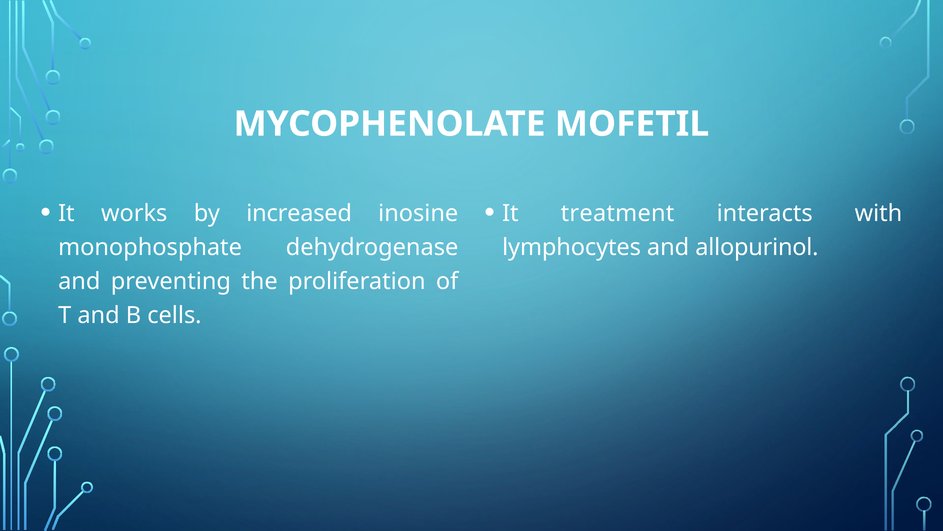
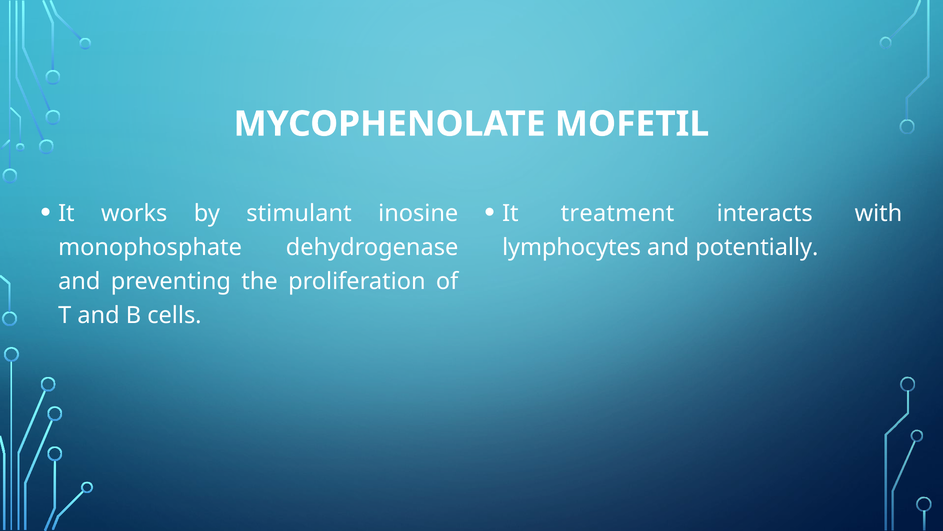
increased: increased -> stimulant (299, 213)
allopurinol: allopurinol -> potentially (757, 247)
